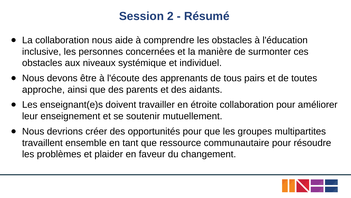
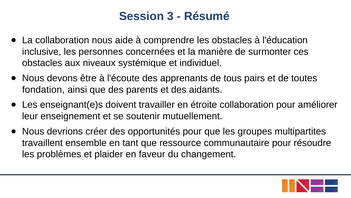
2: 2 -> 3 (170, 16)
approche: approche -> fondation (43, 89)
